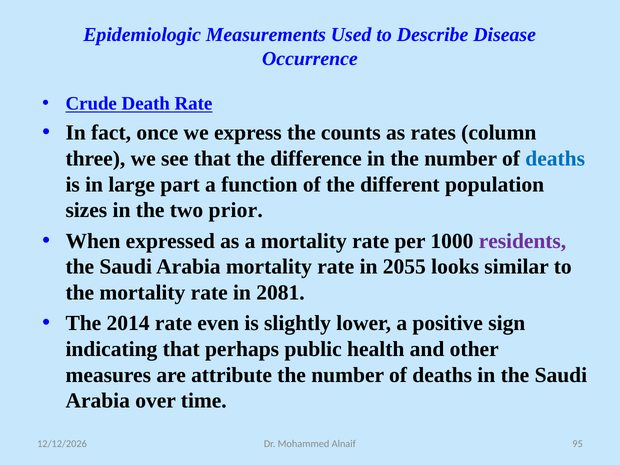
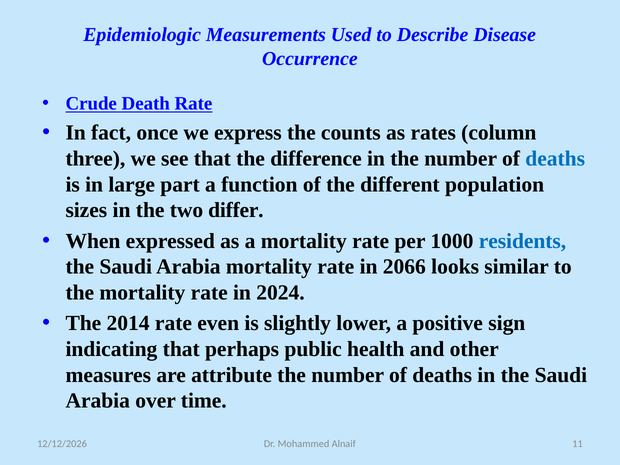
prior: prior -> differ (236, 210)
residents colour: purple -> blue (522, 241)
2055: 2055 -> 2066 (404, 267)
2081: 2081 -> 2024 (281, 293)
95: 95 -> 11 (578, 444)
